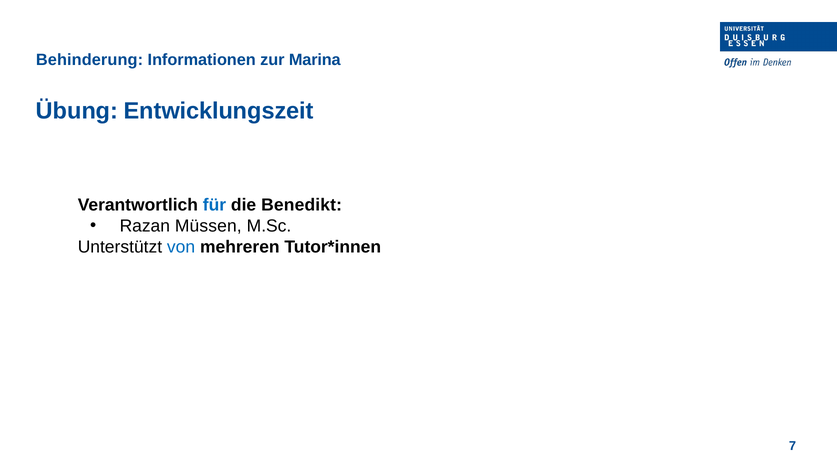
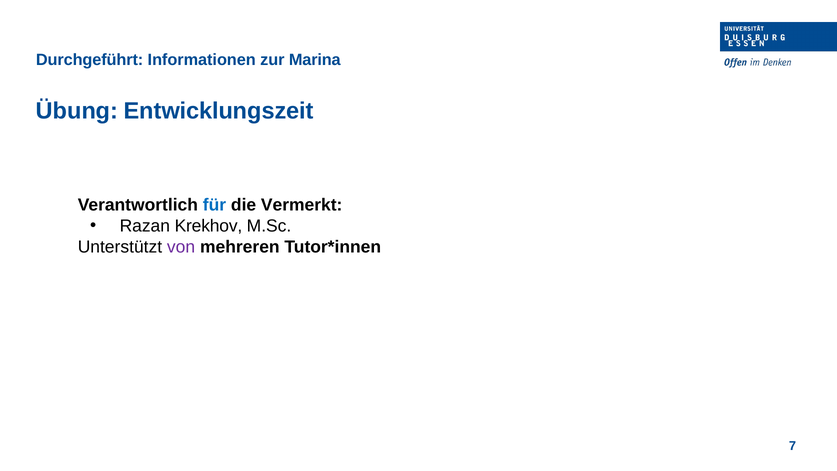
Behinderung: Behinderung -> Durchgeführt (90, 60)
Benedikt: Benedikt -> Vermerkt (302, 205)
Müssen: Müssen -> Krekhov (208, 226)
von colour: blue -> purple (181, 247)
